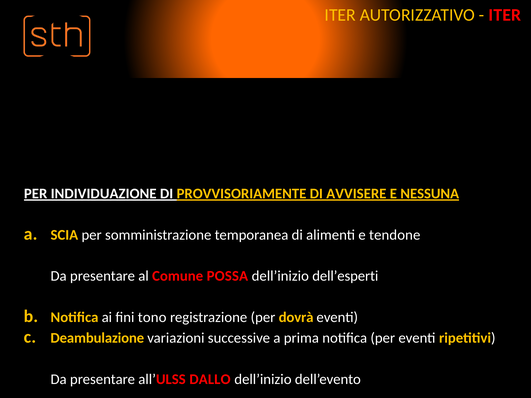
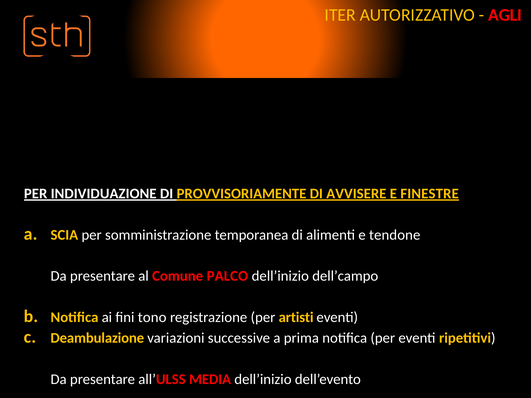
ITER: ITER -> AGLI (505, 15)
NESSUNA: NESSUNA -> FINESTRE (430, 194)
POSSA: POSSA -> PALCO (227, 276)
dell’esperti: dell’esperti -> dell’campo (345, 276)
dovrà: dovrà -> artisti (296, 318)
DALLO: DALLO -> MEDIA (210, 380)
